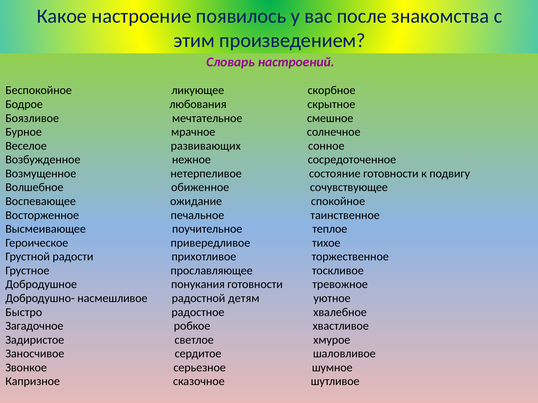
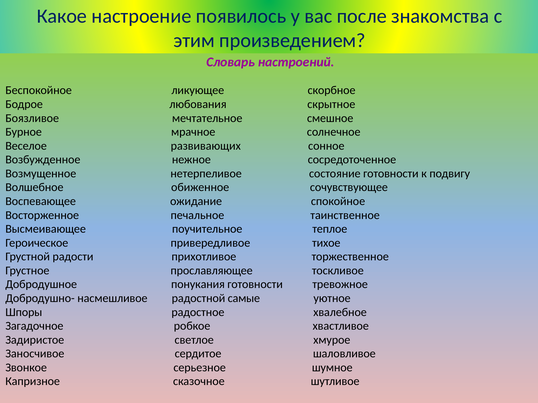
детям: детям -> самые (244, 299)
Быстро: Быстро -> Шпоры (24, 312)
